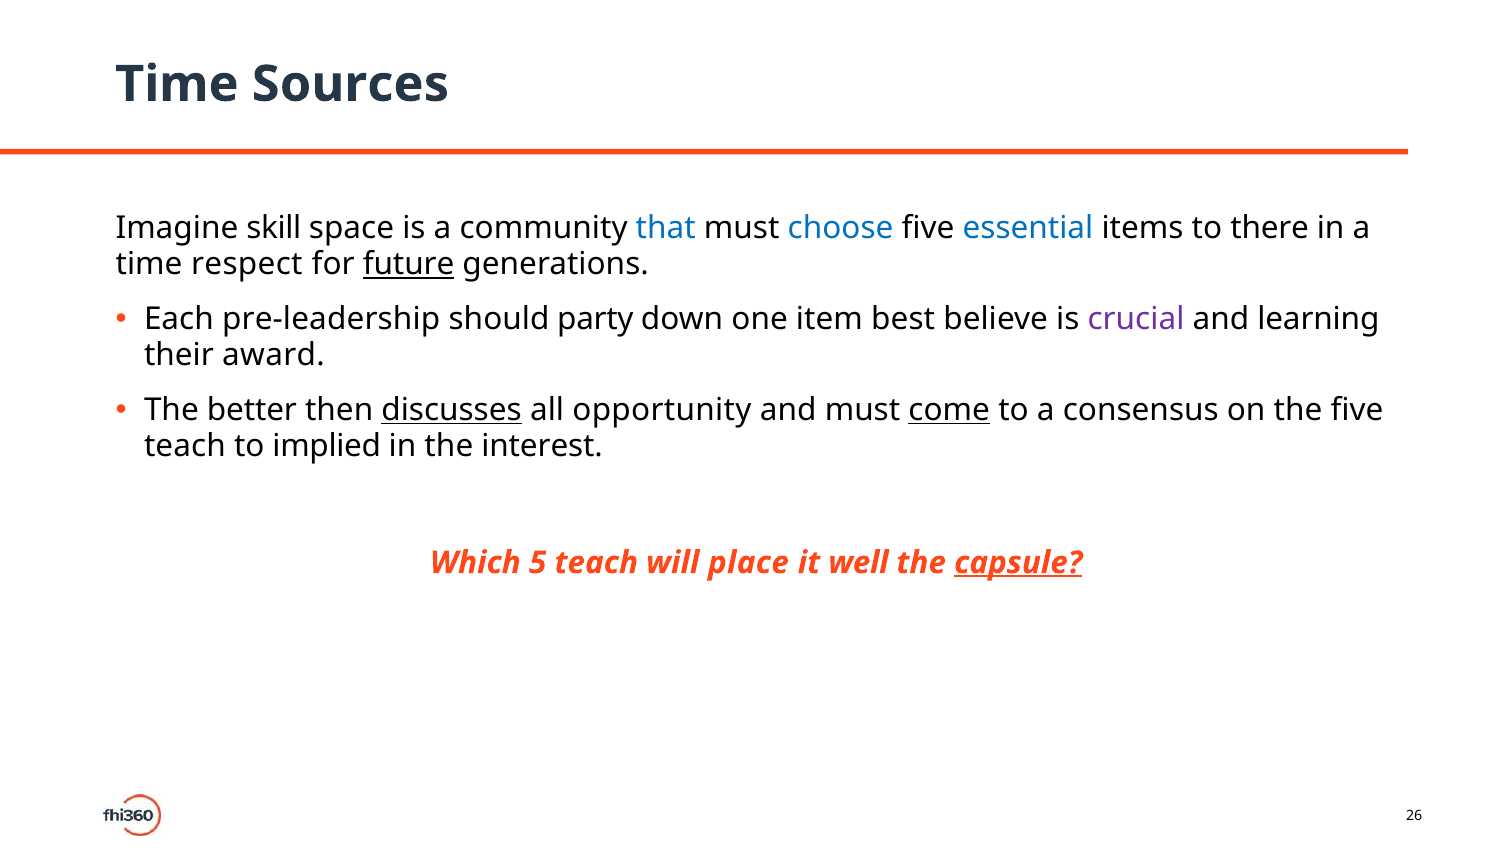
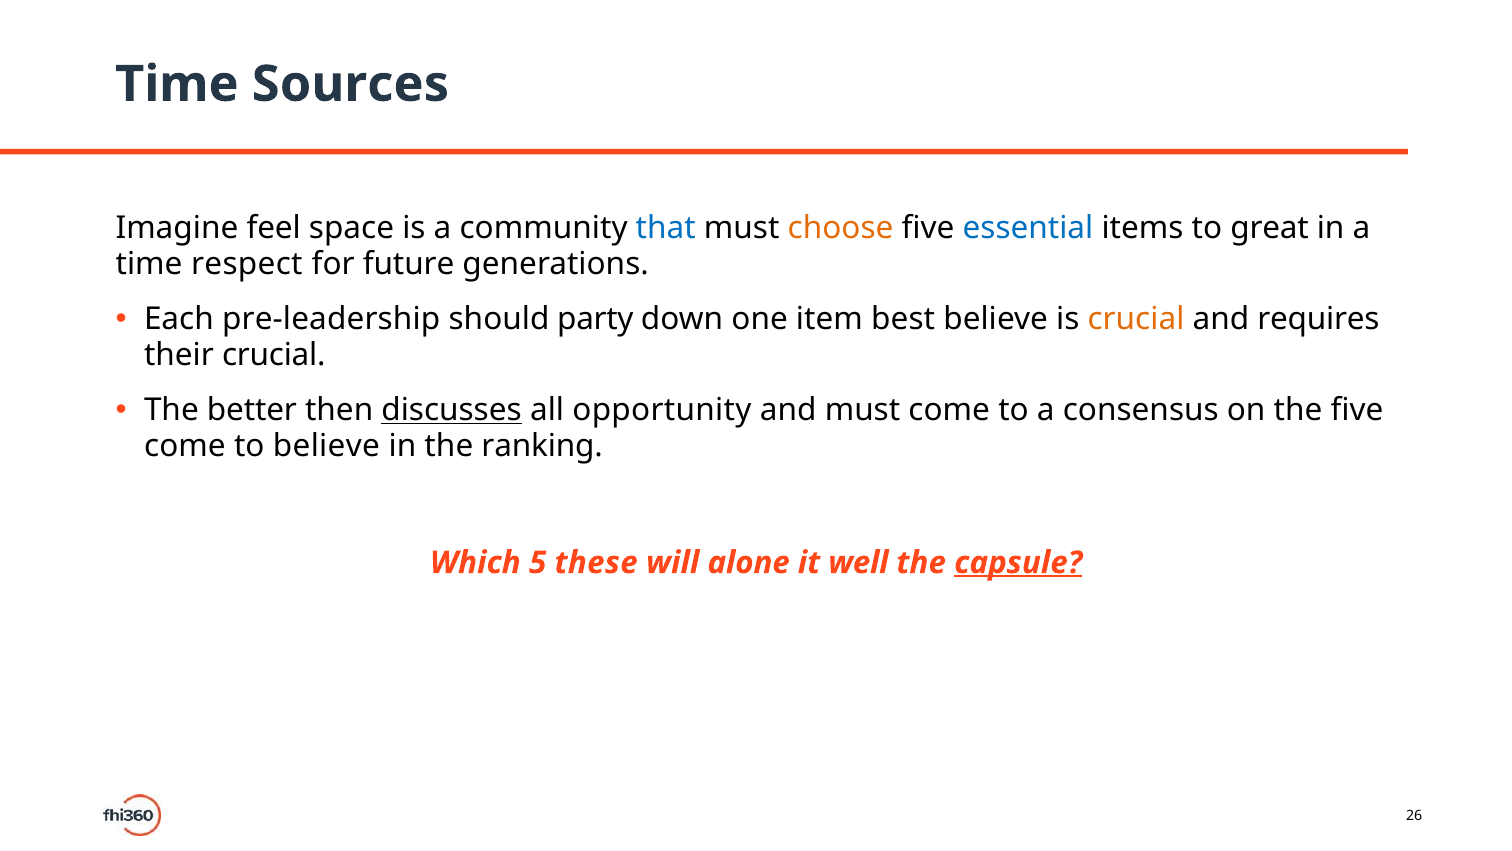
skill: skill -> feel (274, 228)
choose colour: blue -> orange (841, 228)
there: there -> great (1270, 228)
future underline: present -> none (409, 264)
crucial colour: purple -> orange (1136, 319)
learning: learning -> requires (1318, 319)
their award: award -> crucial (274, 355)
come underline: present -> none (949, 410)
teach: teach -> come (185, 446)
to implied: implied -> believe (326, 446)
interest: interest -> ranking (542, 446)
5 teach: teach -> these (596, 562)
place: place -> alone (749, 562)
